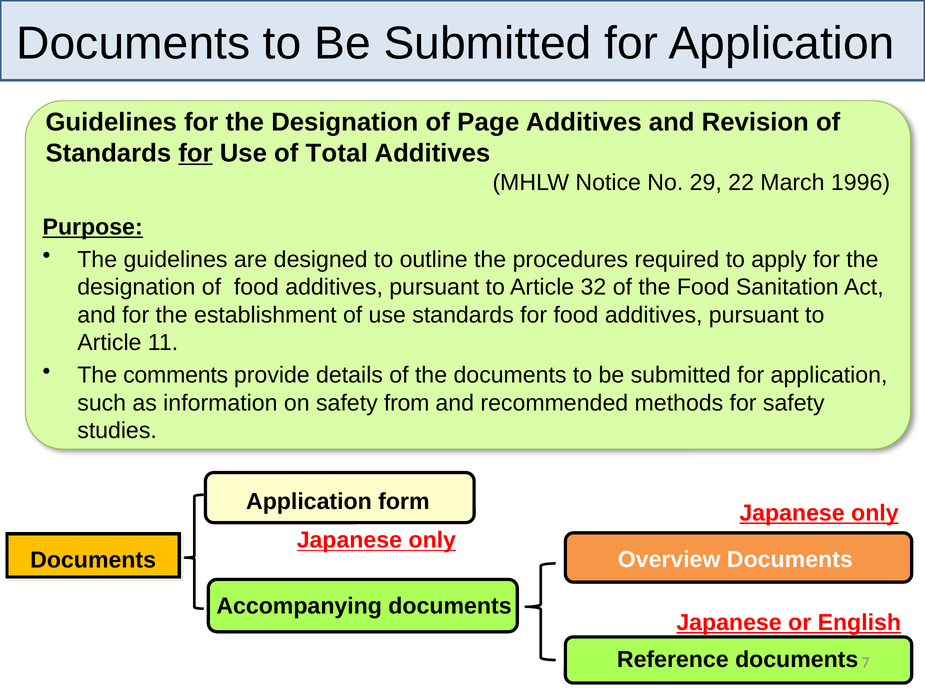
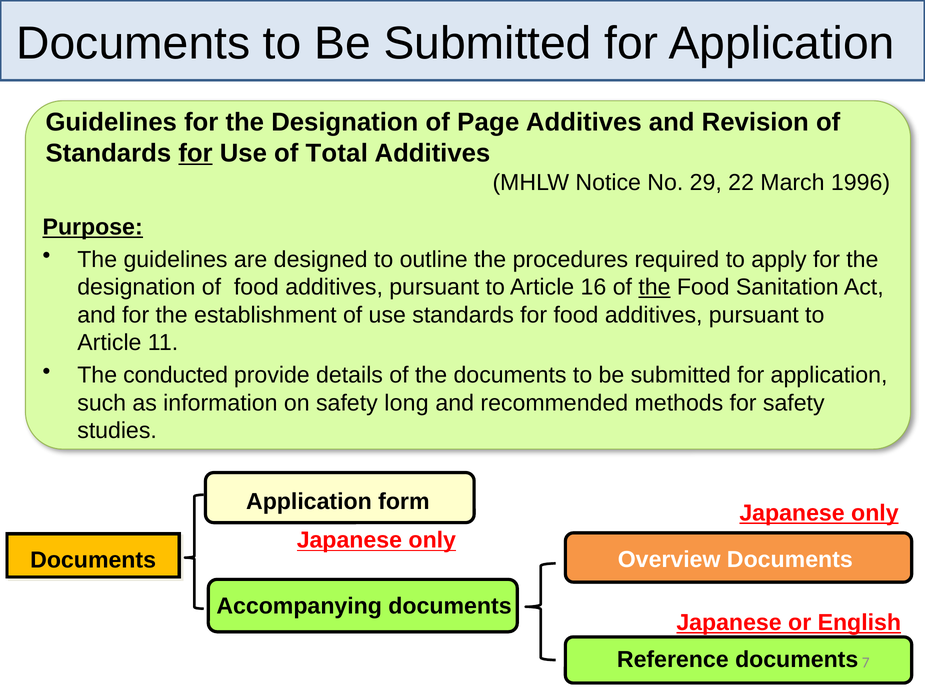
32: 32 -> 16 (593, 287)
the underline: none -> present (654, 287)
comments: comments -> conducted (176, 375)
from: from -> long (406, 403)
